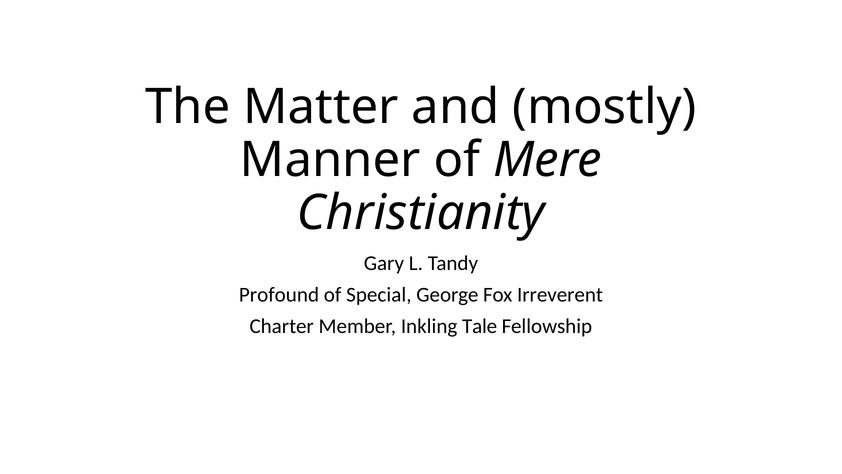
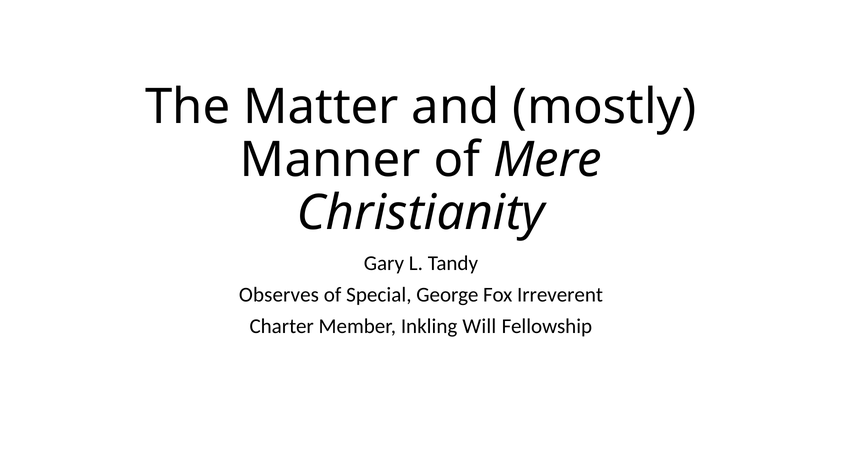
Profound: Profound -> Observes (279, 295)
Tale: Tale -> Will (479, 326)
